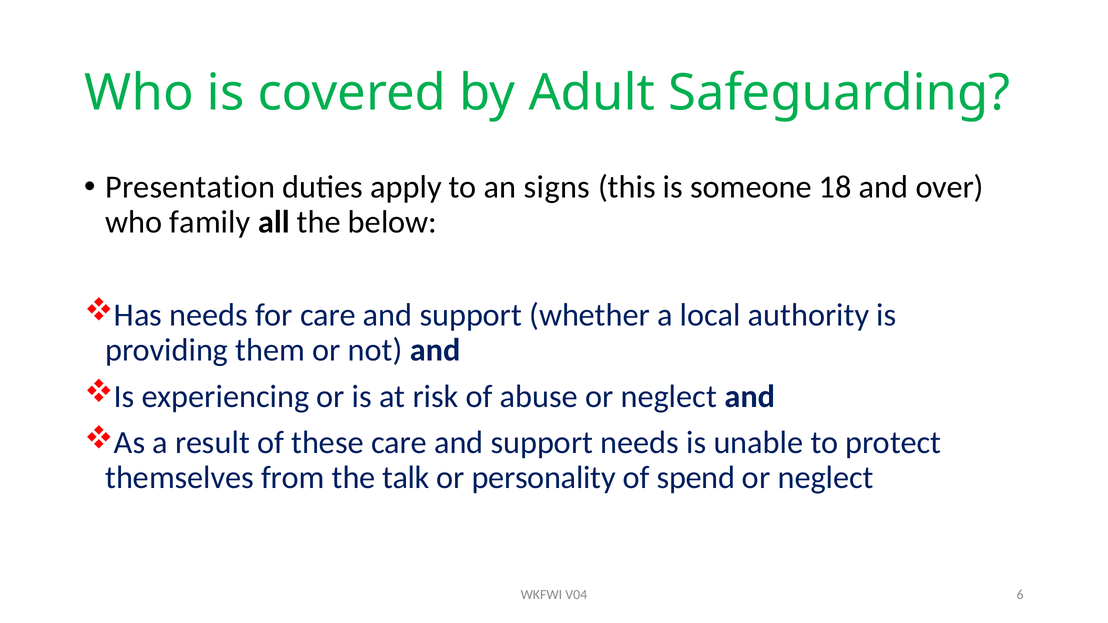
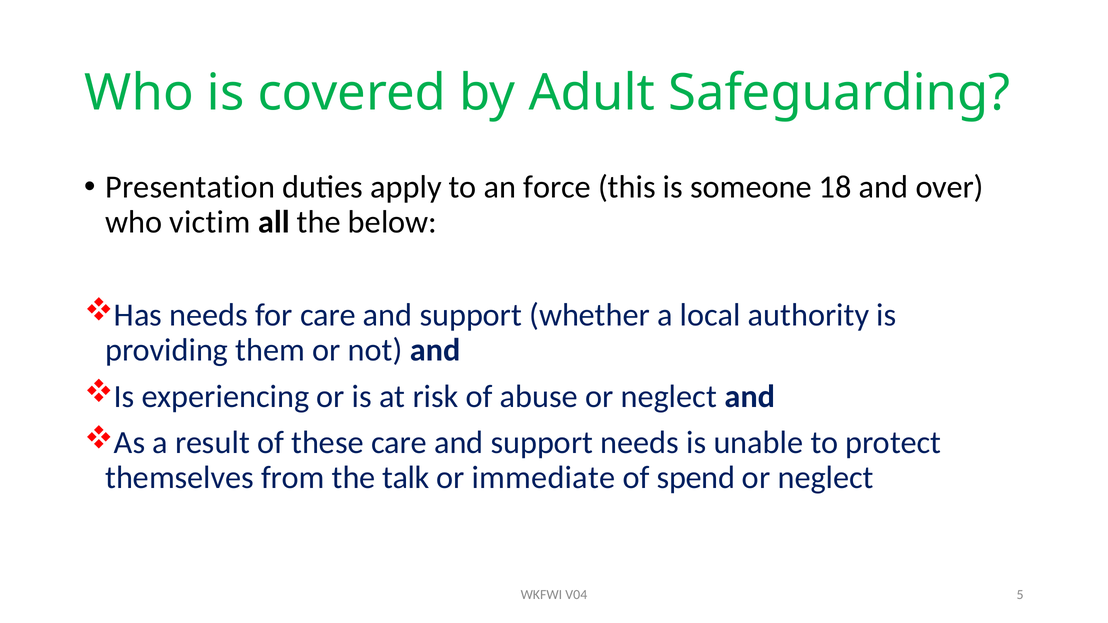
signs: signs -> force (557, 187)
family: family -> victim (210, 222)
personality: personality -> immediate (543, 478)
6: 6 -> 5 (1020, 595)
